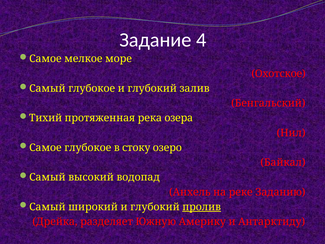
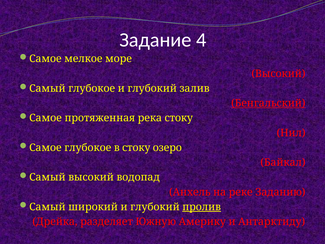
Охотское: Охотское -> Высокий (278, 74)
Бенгальский underline: none -> present (268, 103)
Тихий: Тихий -> Самое (45, 118)
река озера: озера -> стоку (179, 118)
